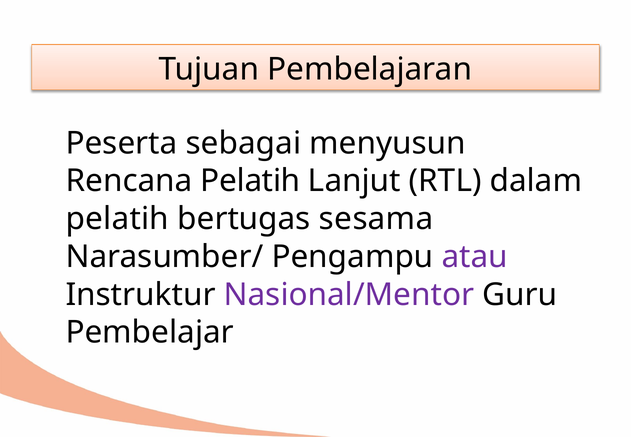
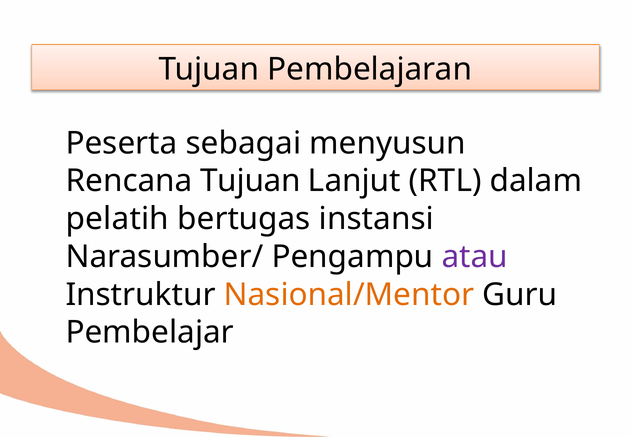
Rencana Pelatih: Pelatih -> Tujuan (250, 181)
sesama: sesama -> instansi (376, 219)
Nasional/Mentor colour: purple -> orange (349, 295)
